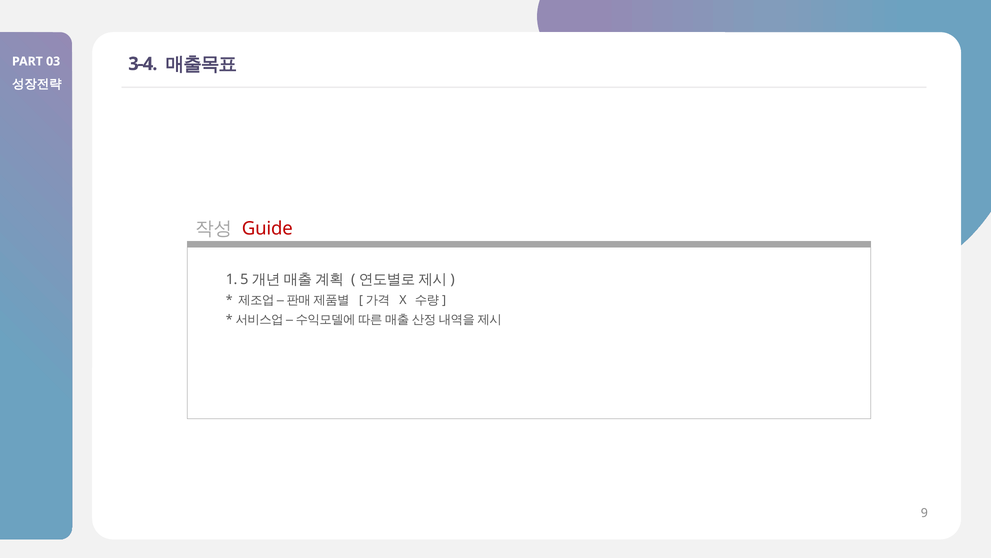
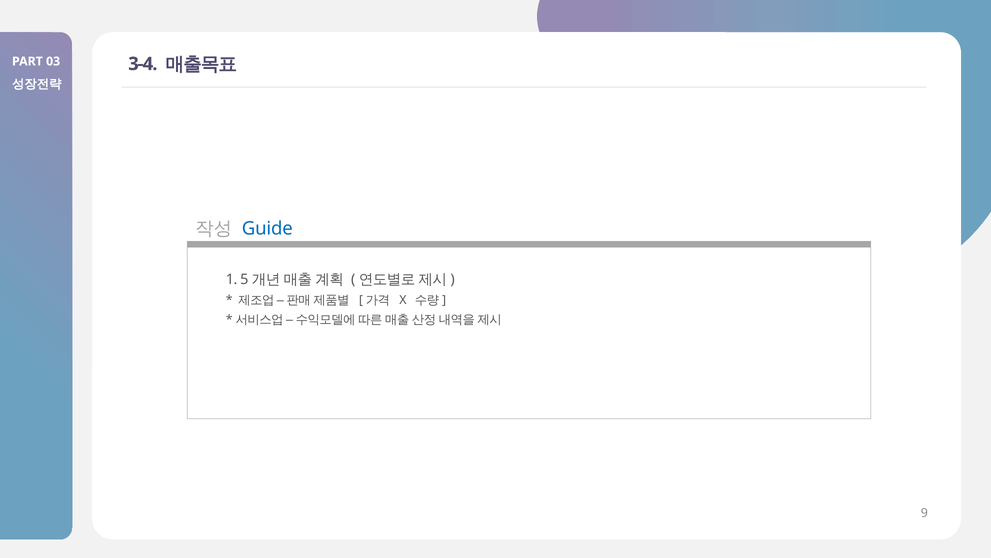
Guide colour: red -> blue (267, 228)
